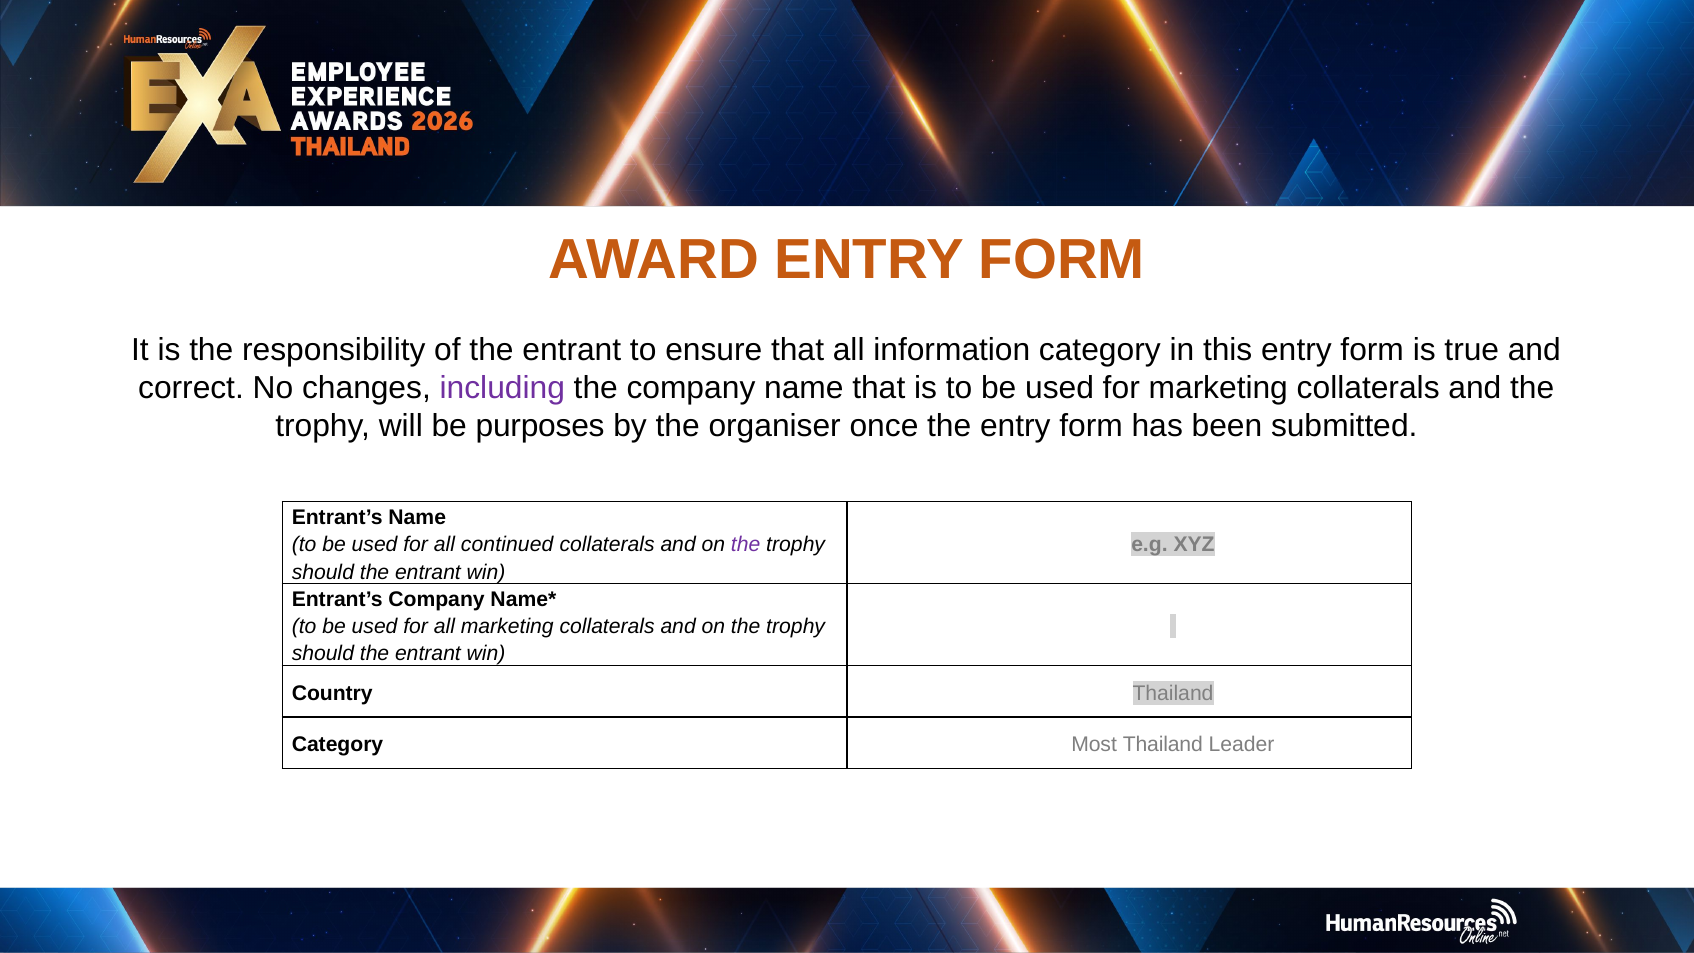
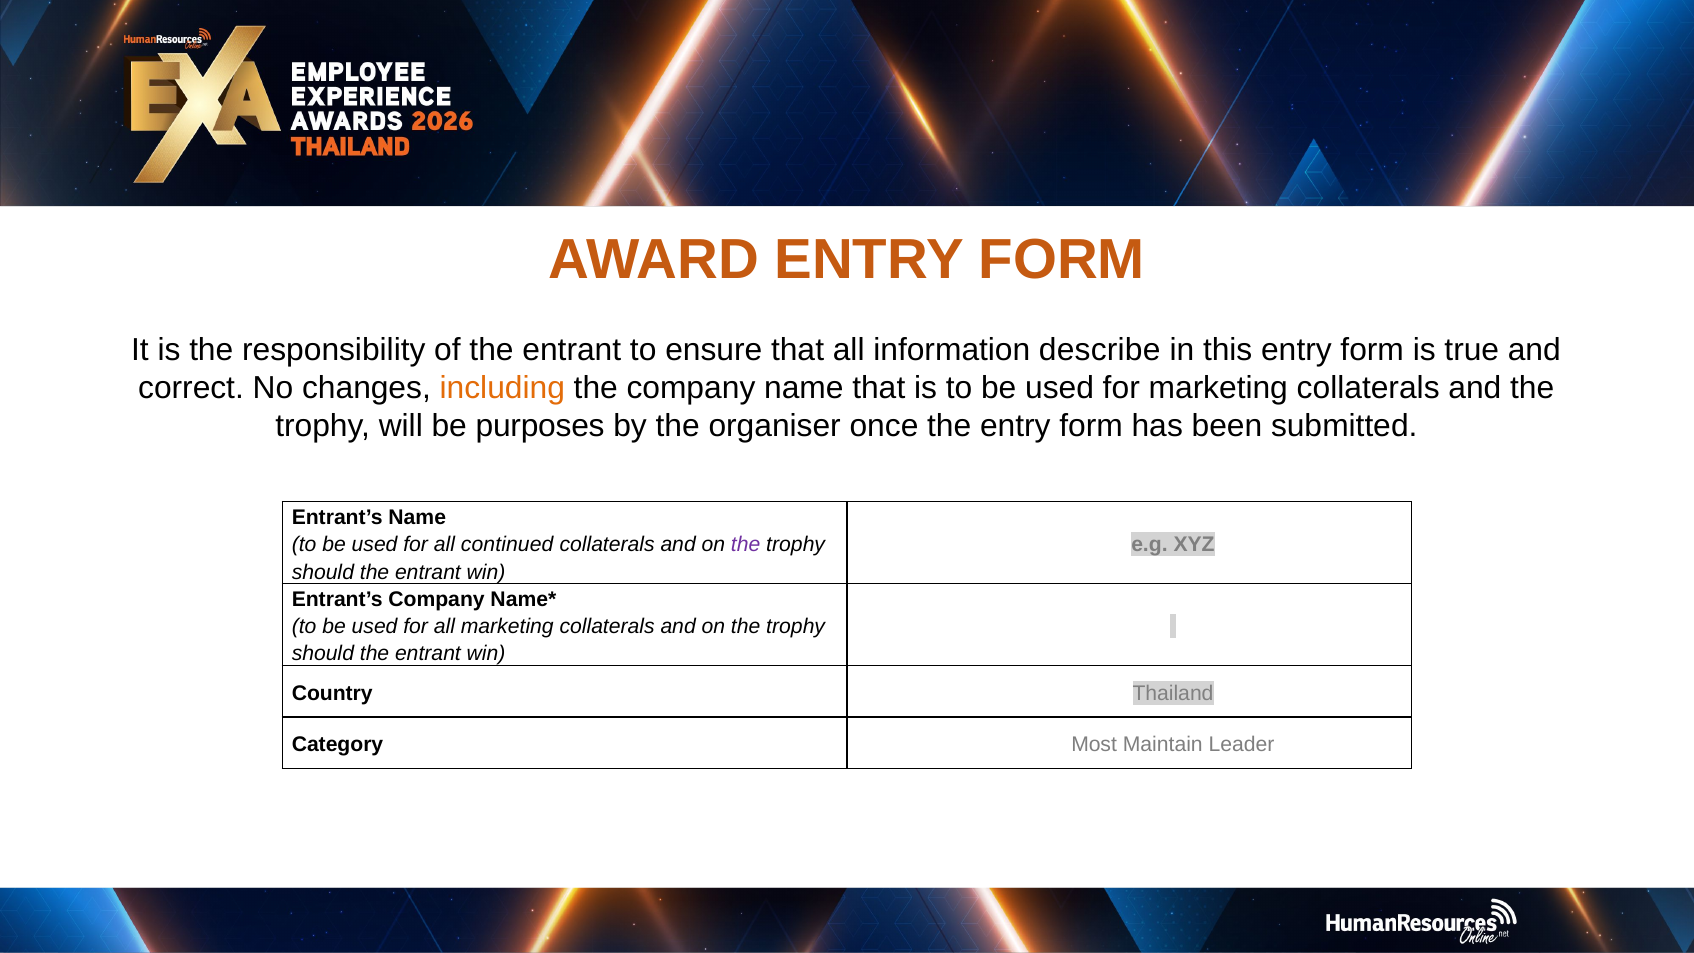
information category: category -> describe (1100, 350)
including colour: purple -> orange (502, 388)
Most Thailand: Thailand -> Maintain (1163, 745)
